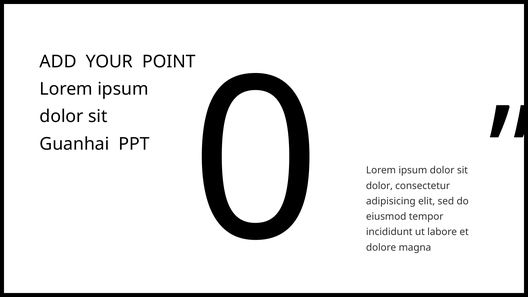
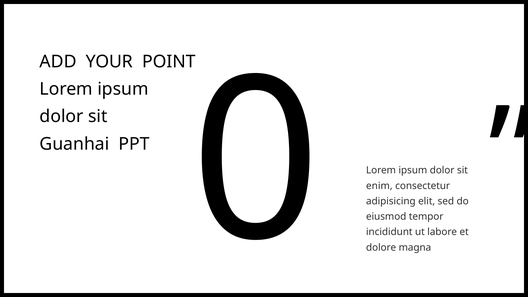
dolor: dolor -> enim (379, 186)
